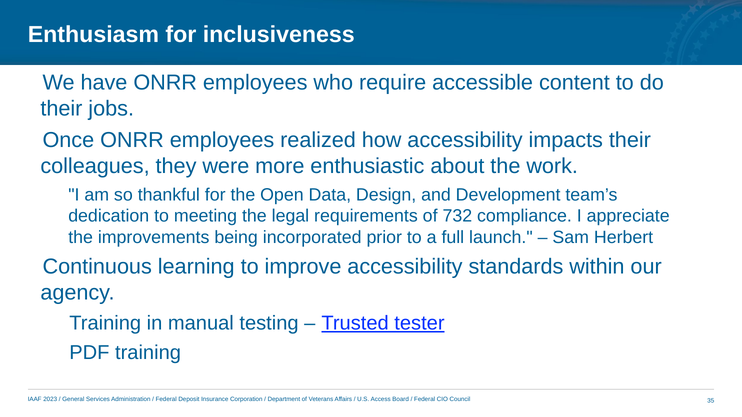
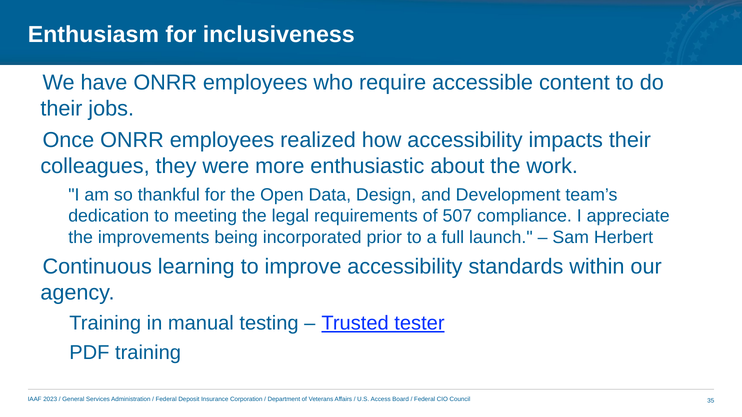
732: 732 -> 507 (457, 216)
